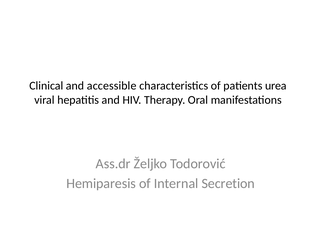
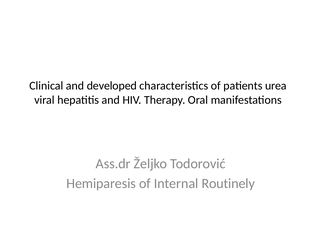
accessible: accessible -> developed (112, 86)
Secretion: Secretion -> Routinely (228, 183)
